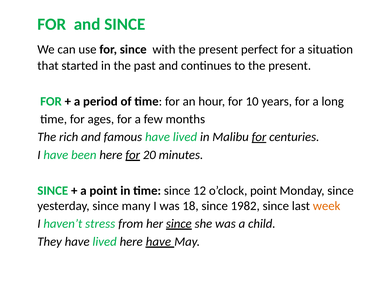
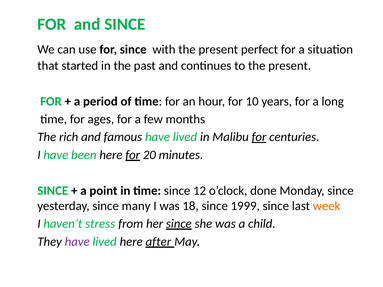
o’clock point: point -> done (263, 191)
1982: 1982 -> 1999 (245, 206)
have colour: black -> purple (77, 242)
here have: have -> after (158, 242)
